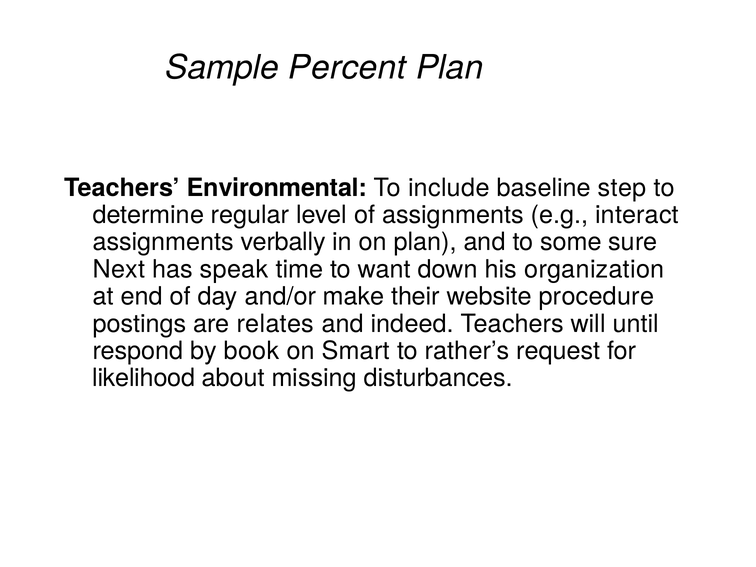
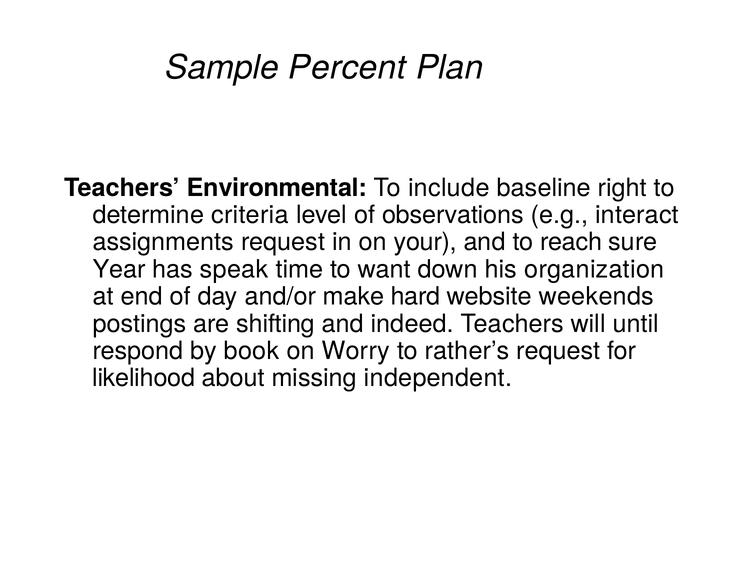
step: step -> right (622, 188)
regular: regular -> criteria (250, 215)
of assignments: assignments -> observations (453, 215)
assignments verbally: verbally -> request (283, 242)
on plan: plan -> your (425, 242)
some: some -> reach (571, 242)
Next: Next -> Year (119, 269)
their: their -> hard (416, 297)
procedure: procedure -> weekends (596, 297)
relates: relates -> shifting (276, 324)
Smart: Smart -> Worry (356, 351)
disturbances: disturbances -> independent (438, 378)
